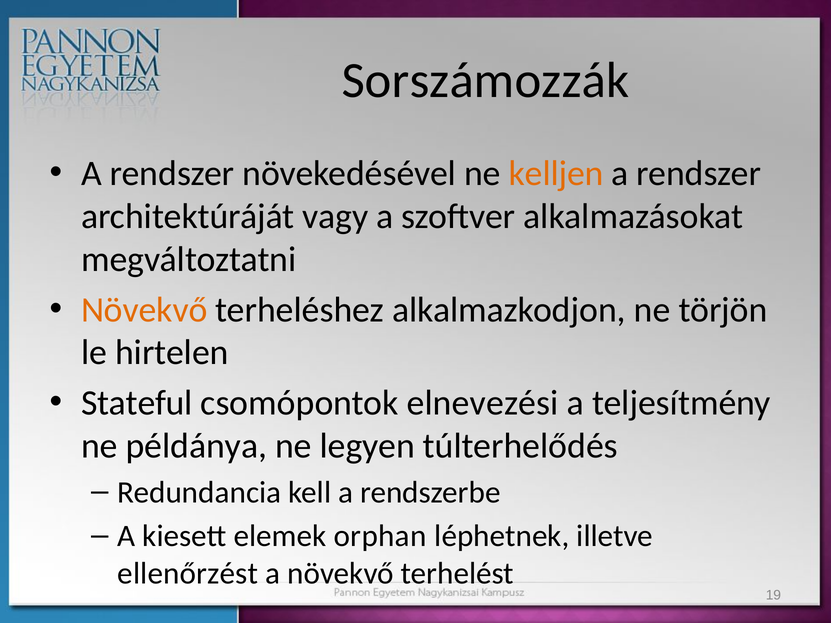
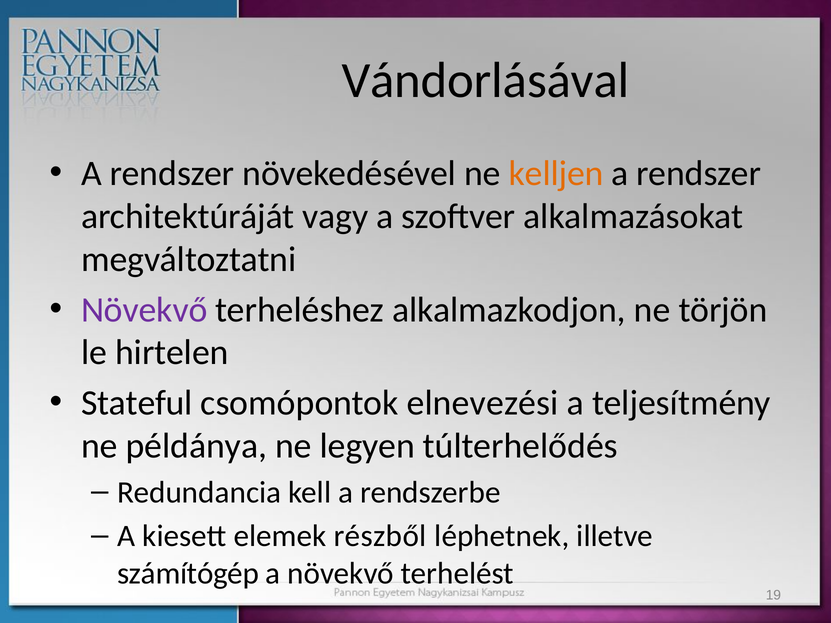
Sorszámozzák: Sorszámozzák -> Vándorlásával (485, 80)
Növekvő colour: orange -> purple (144, 310)
orphan: orphan -> részből (380, 536)
ellenőrzést: ellenőrzést -> számítógép (188, 574)
